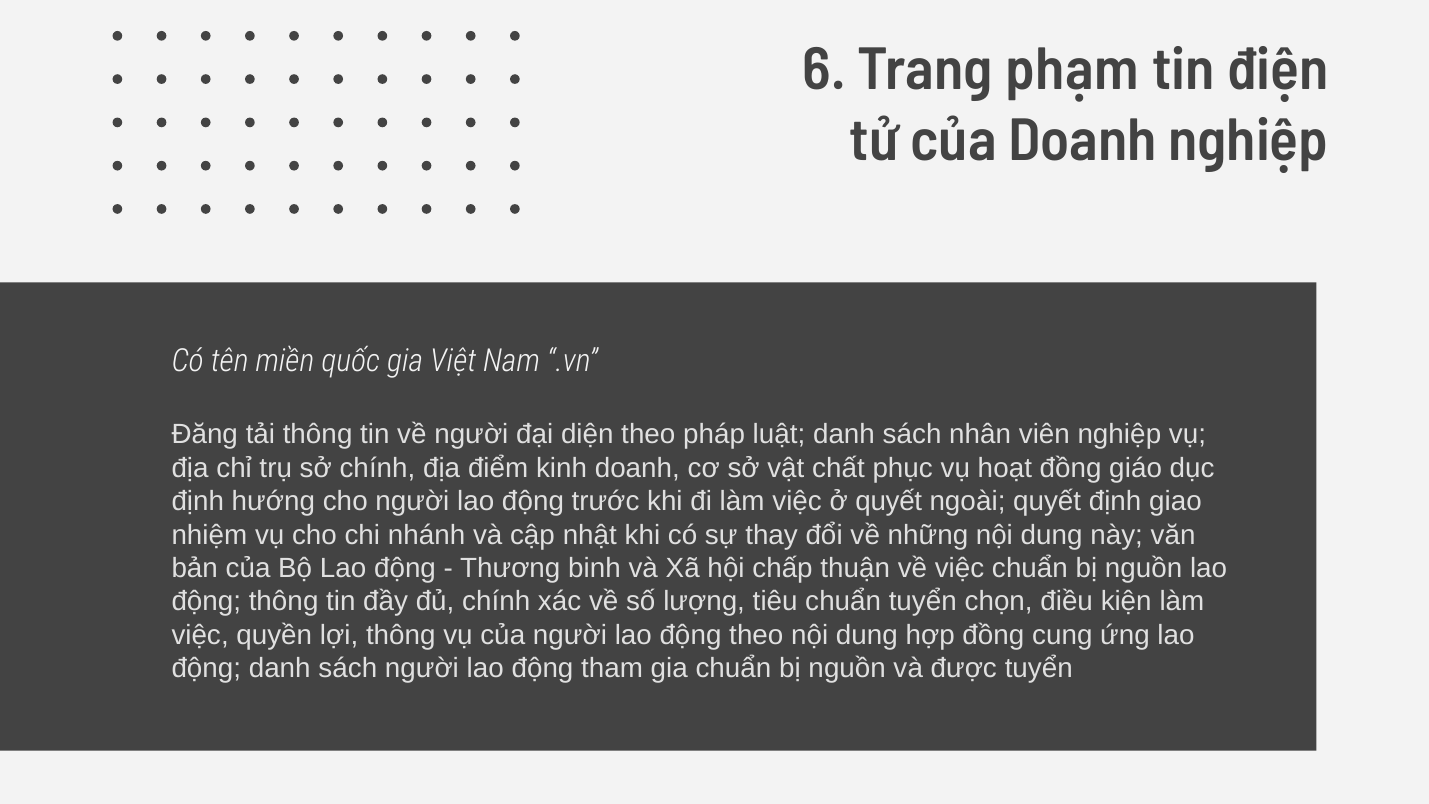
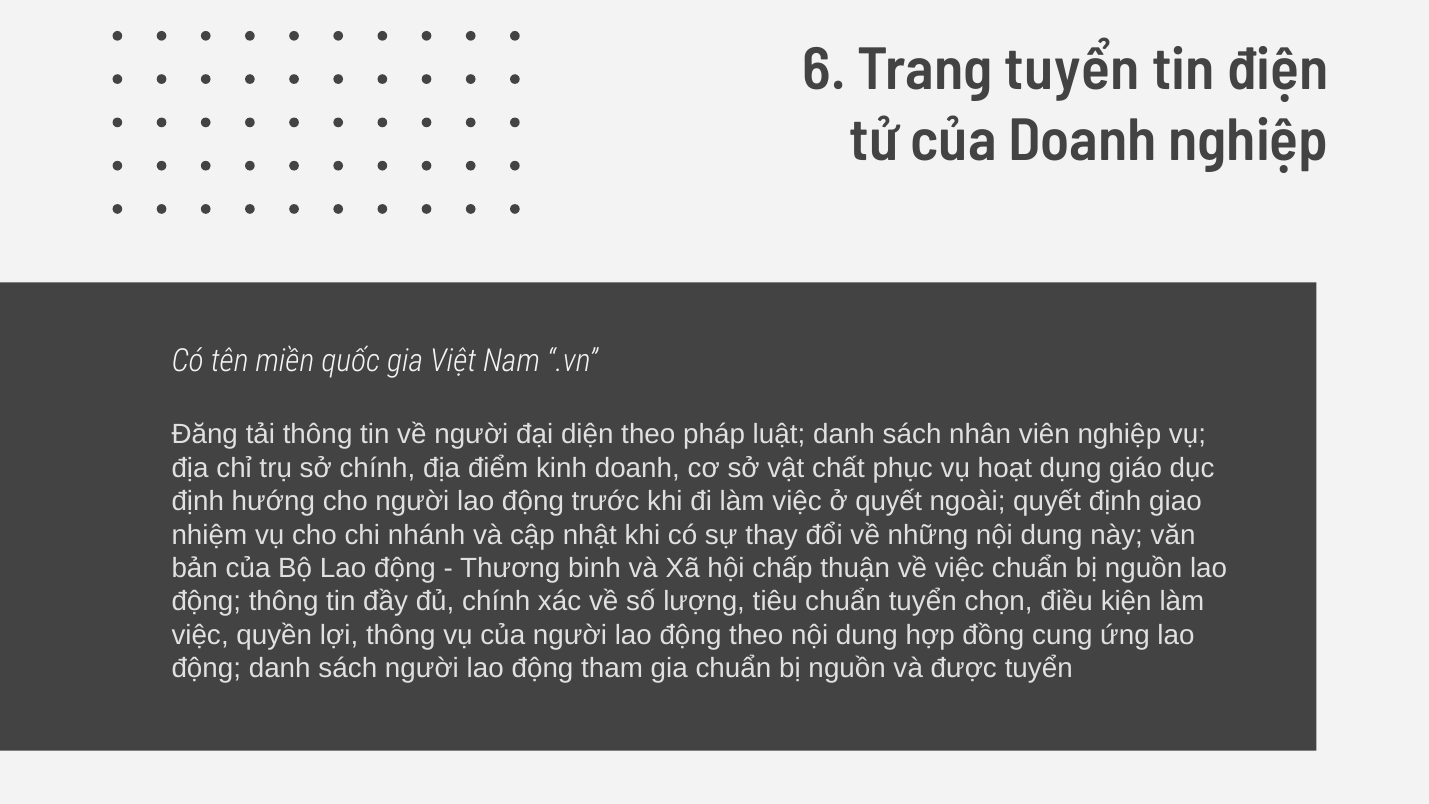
Trang phạm: phạm -> tuyển (1072, 70)
hoạt đồng: đồng -> dụng (1071, 468)
